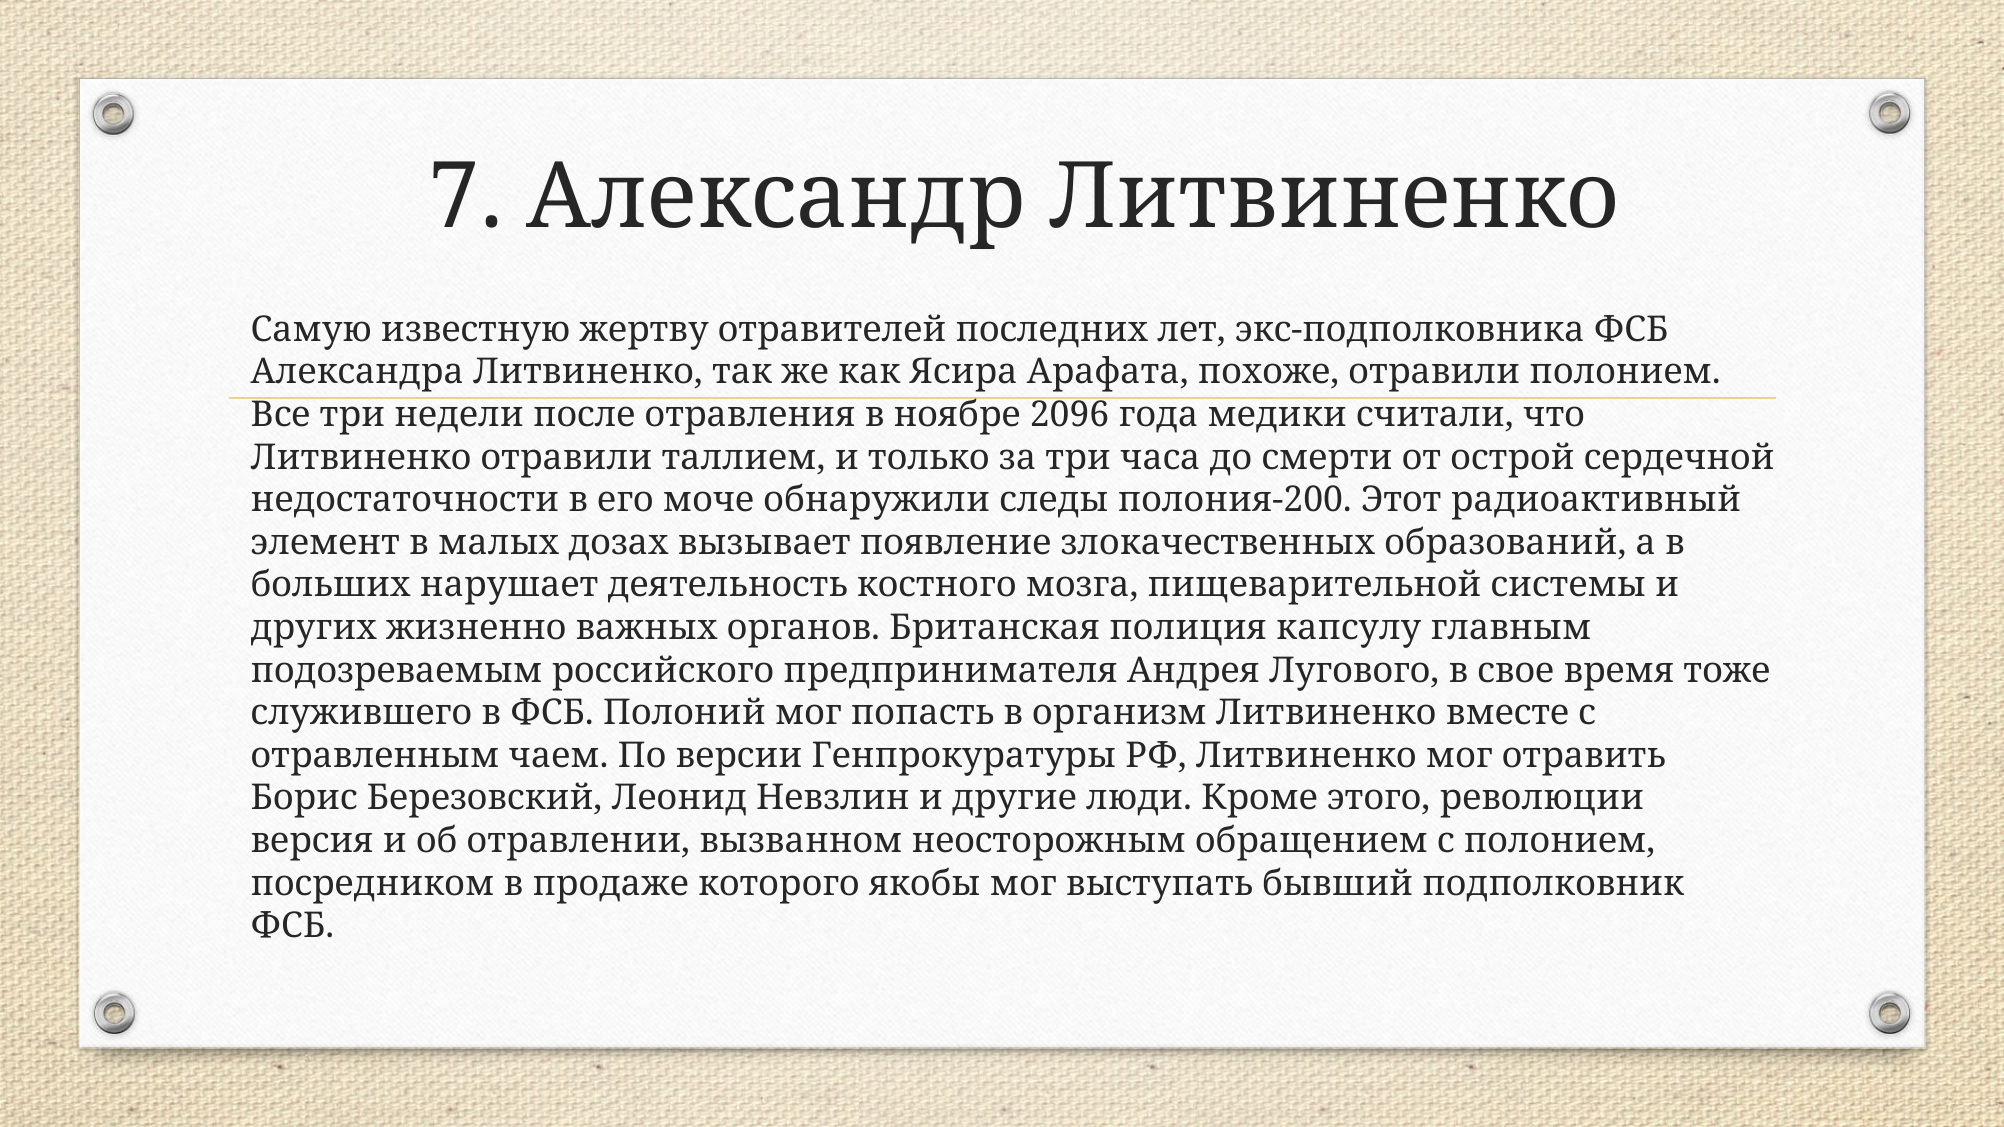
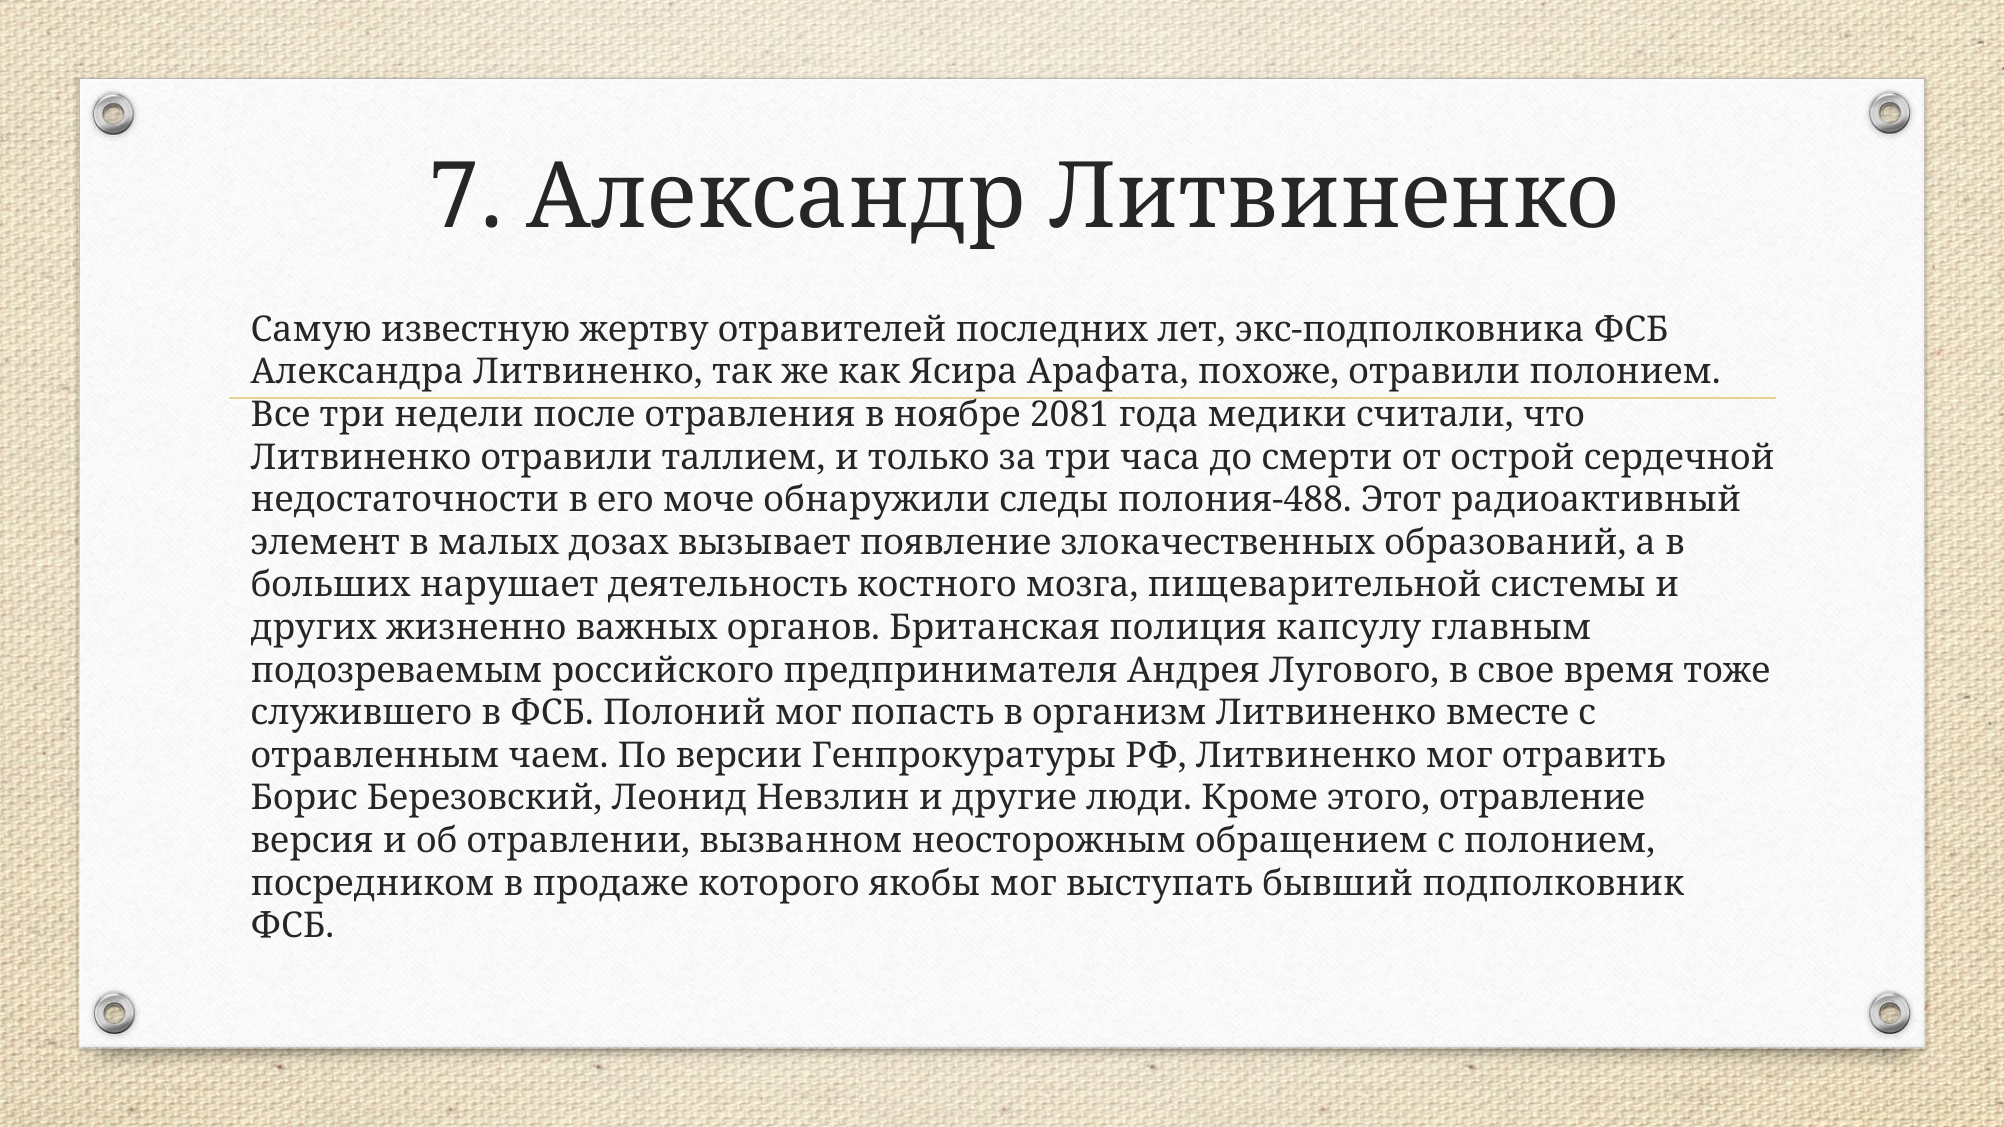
2096: 2096 -> 2081 (1070, 415)
полония-200: полония-200 -> полония-488 (1235, 500)
революции: революции -> отравление (1542, 798)
